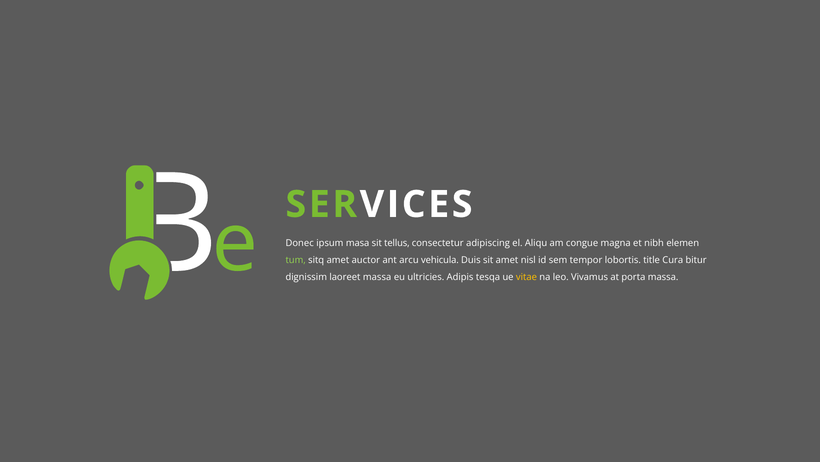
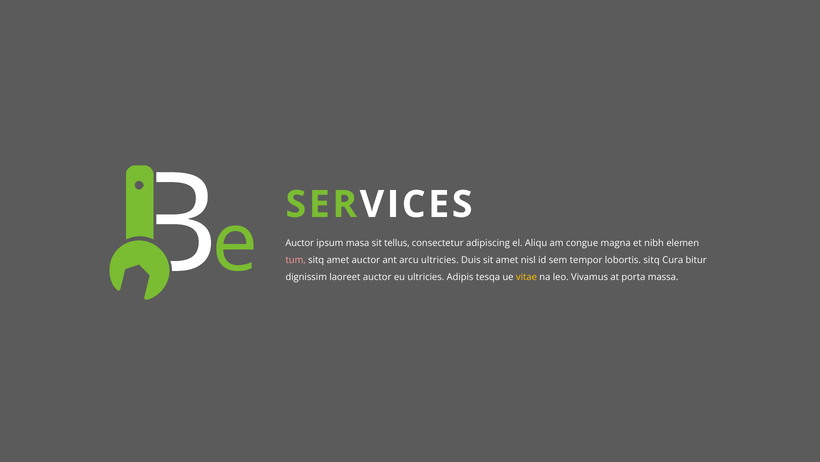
Donec: Donec -> Auctor (300, 243)
tum colour: light green -> pink (296, 260)
arcu vehicula: vehicula -> ultricies (440, 260)
lobortis title: title -> sitq (652, 260)
laoreet massa: massa -> auctor (377, 277)
